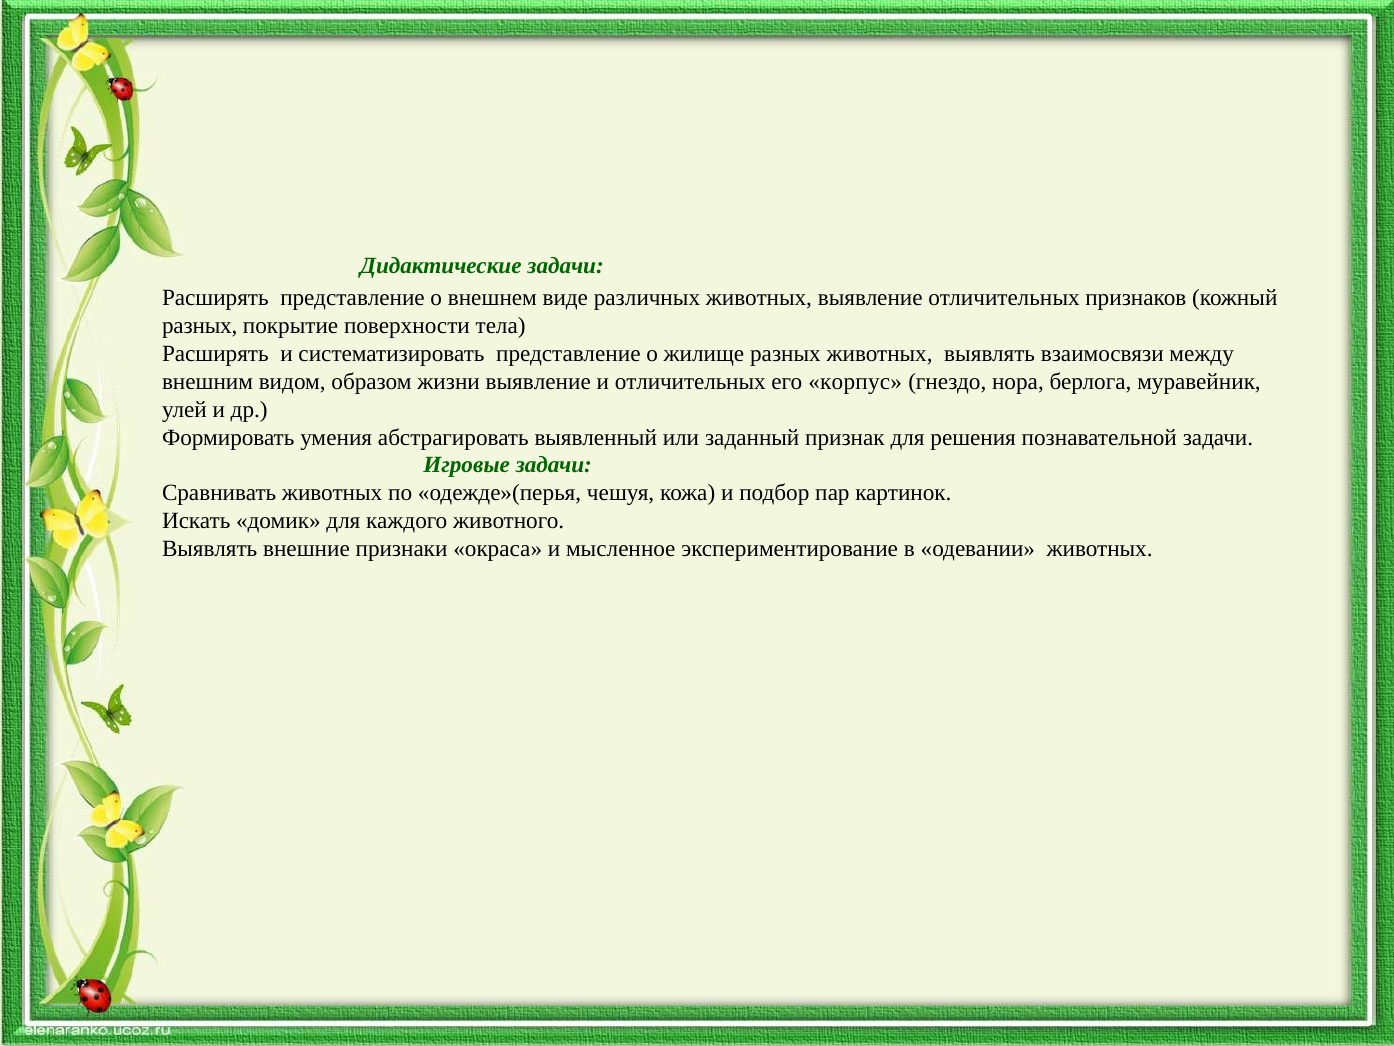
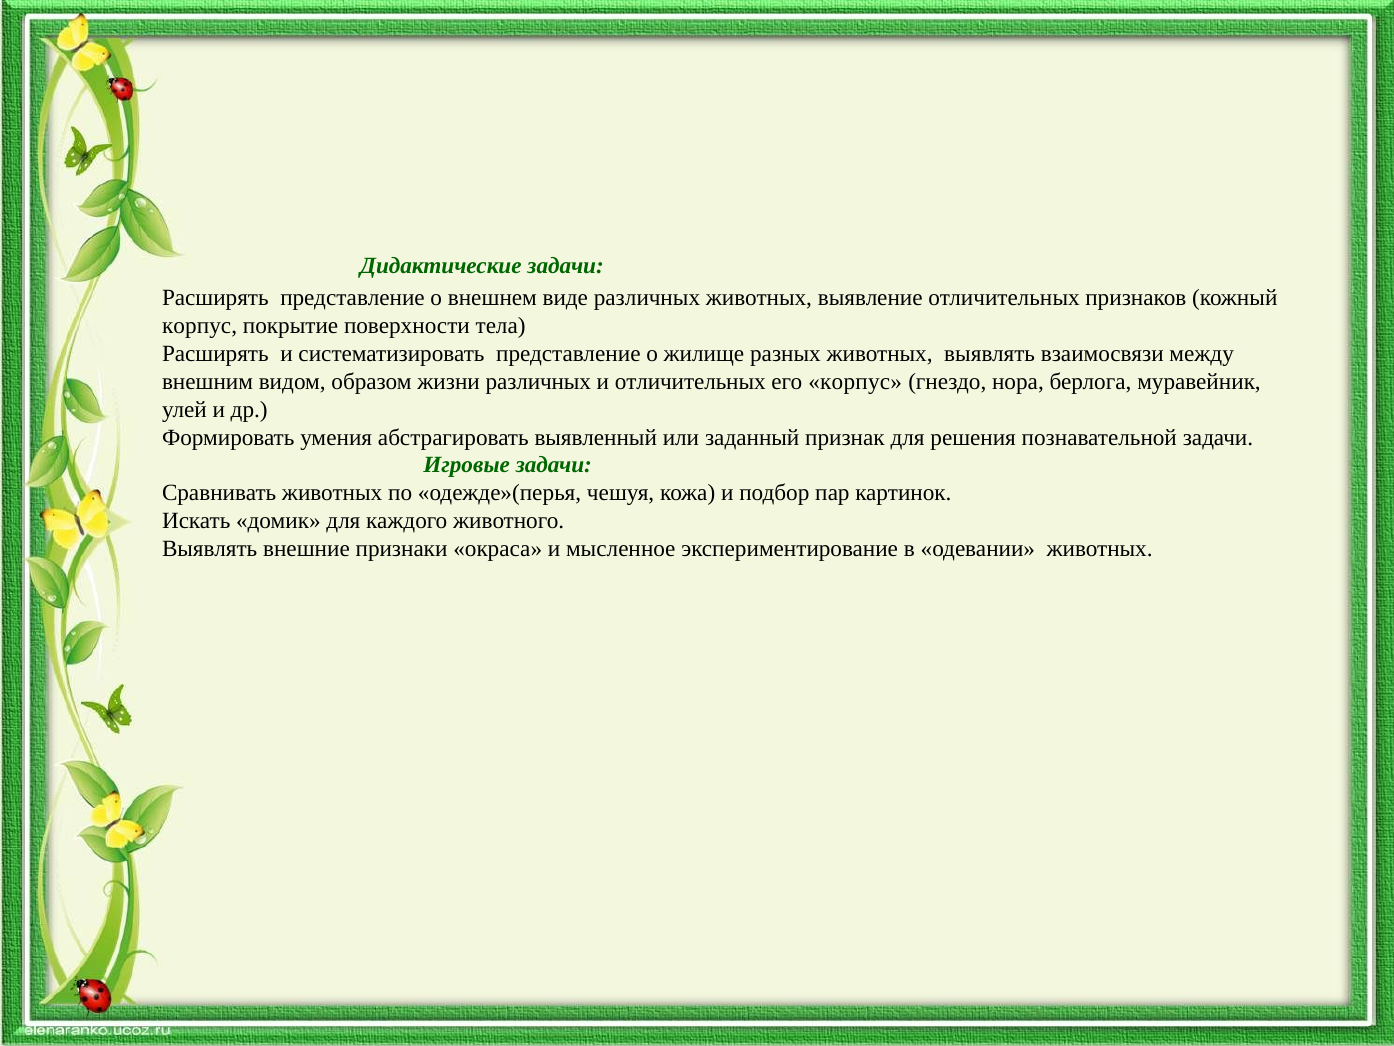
разных: разных -> корпус (200, 326)
жизни выявление: выявление -> различных (538, 381)
